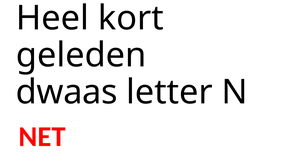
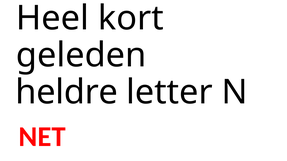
dwaas: dwaas -> heldre (67, 93)
